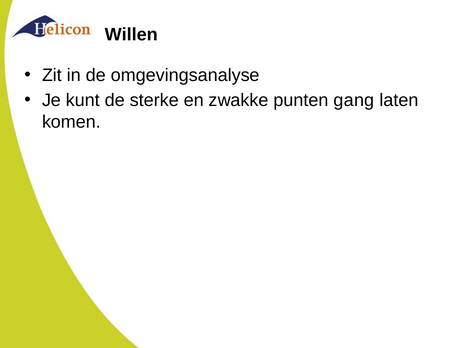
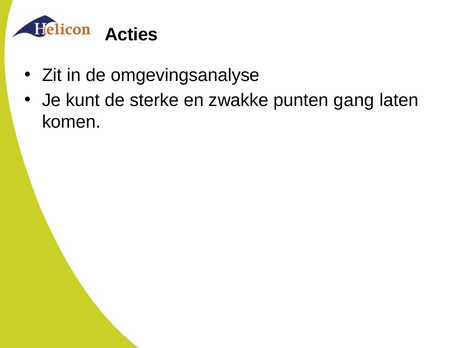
Willen: Willen -> Acties (131, 34)
